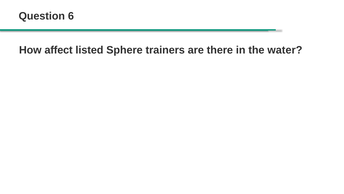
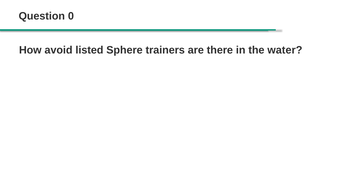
6: 6 -> 0 (71, 16)
affect: affect -> avoid (59, 50)
